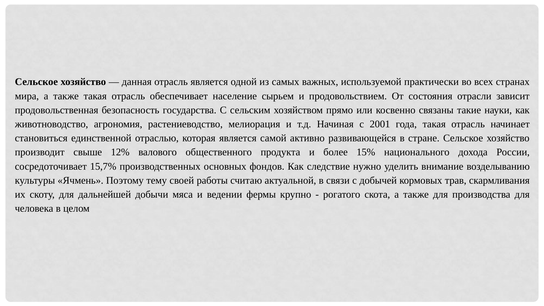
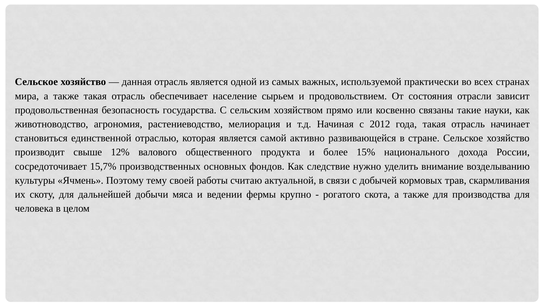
2001: 2001 -> 2012 (380, 124)
